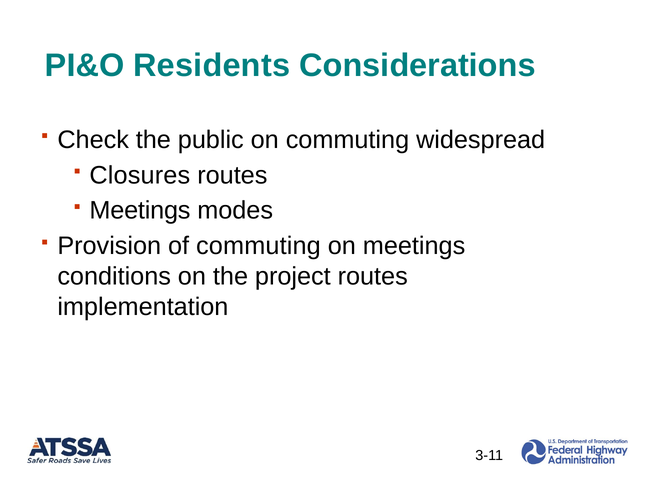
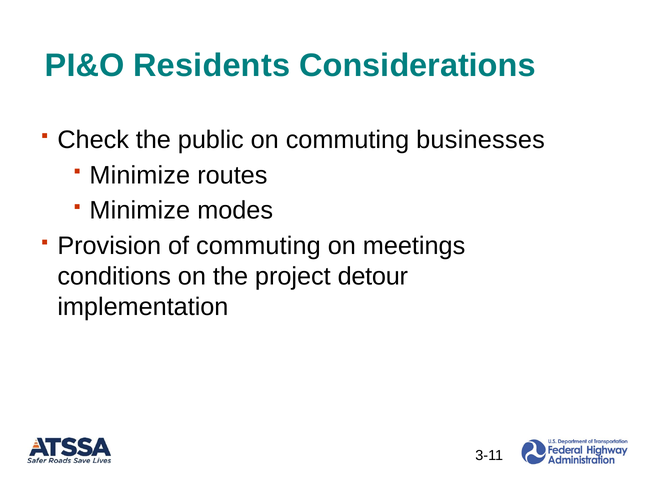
widespread: widespread -> businesses (480, 140)
Closures: Closures -> Minimize (140, 175)
Meetings: Meetings -> Minimize (140, 210)
project routes: routes -> detour (373, 276)
